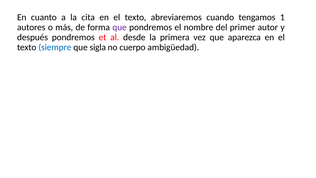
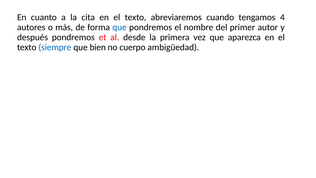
1: 1 -> 4 (282, 17)
que colour: purple -> blue (120, 27)
sigla: sigla -> bien (98, 47)
